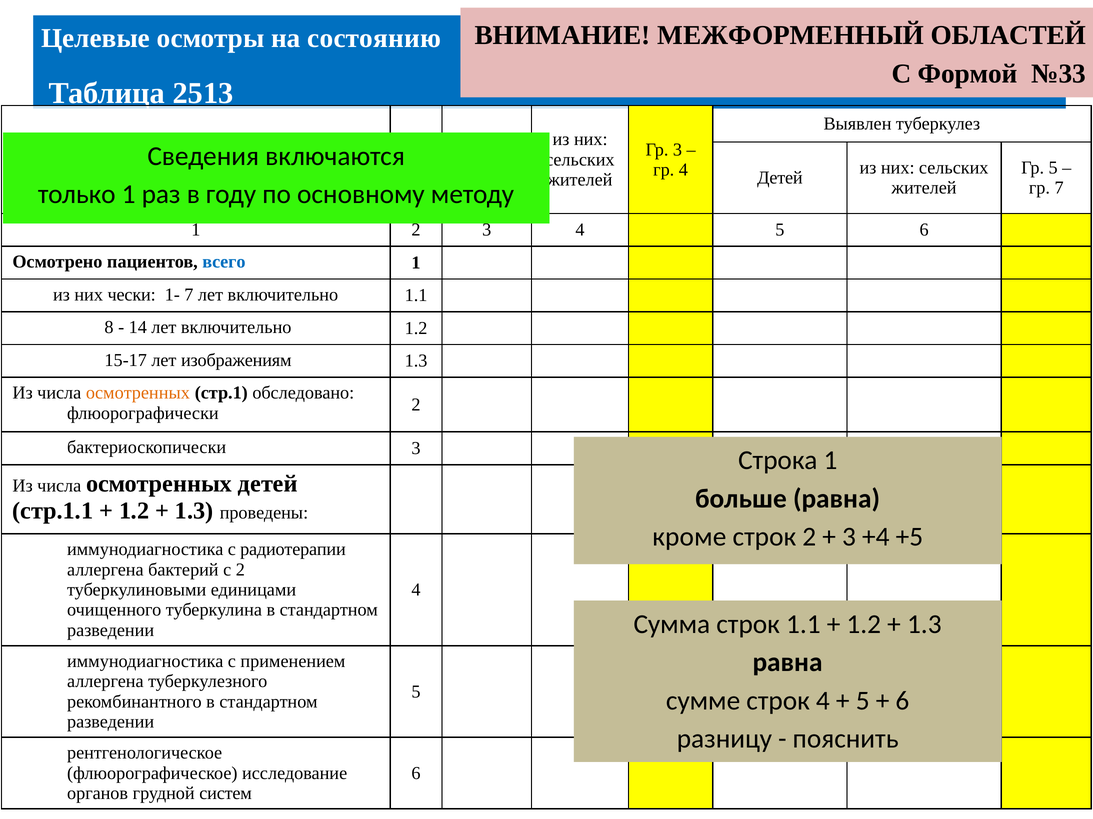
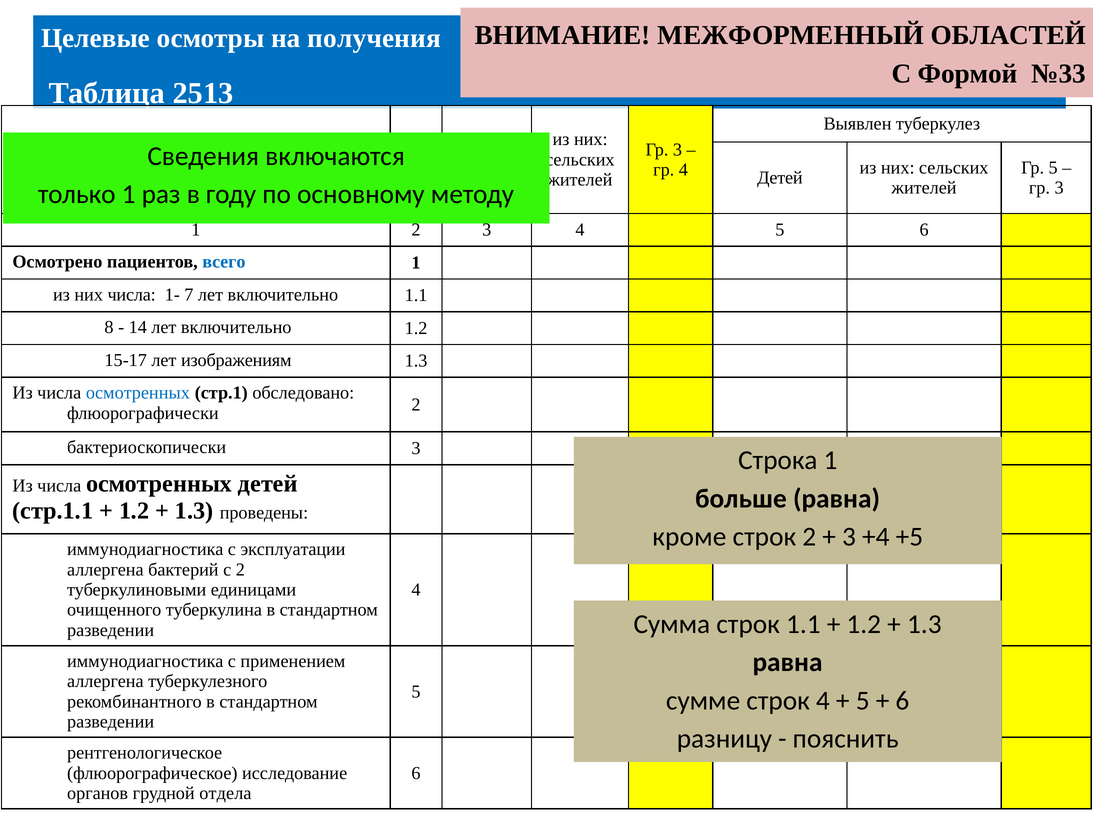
состоянию: состоянию -> получения (374, 38)
7: 7 -> 3 (1059, 188)
них чески: чески -> числа (132, 295)
осмотренных colour: orange -> blue (138, 393)
радиотерапии: радиотерапии -> эксплуатации (293, 550)
систем: систем -> отдела (225, 794)
